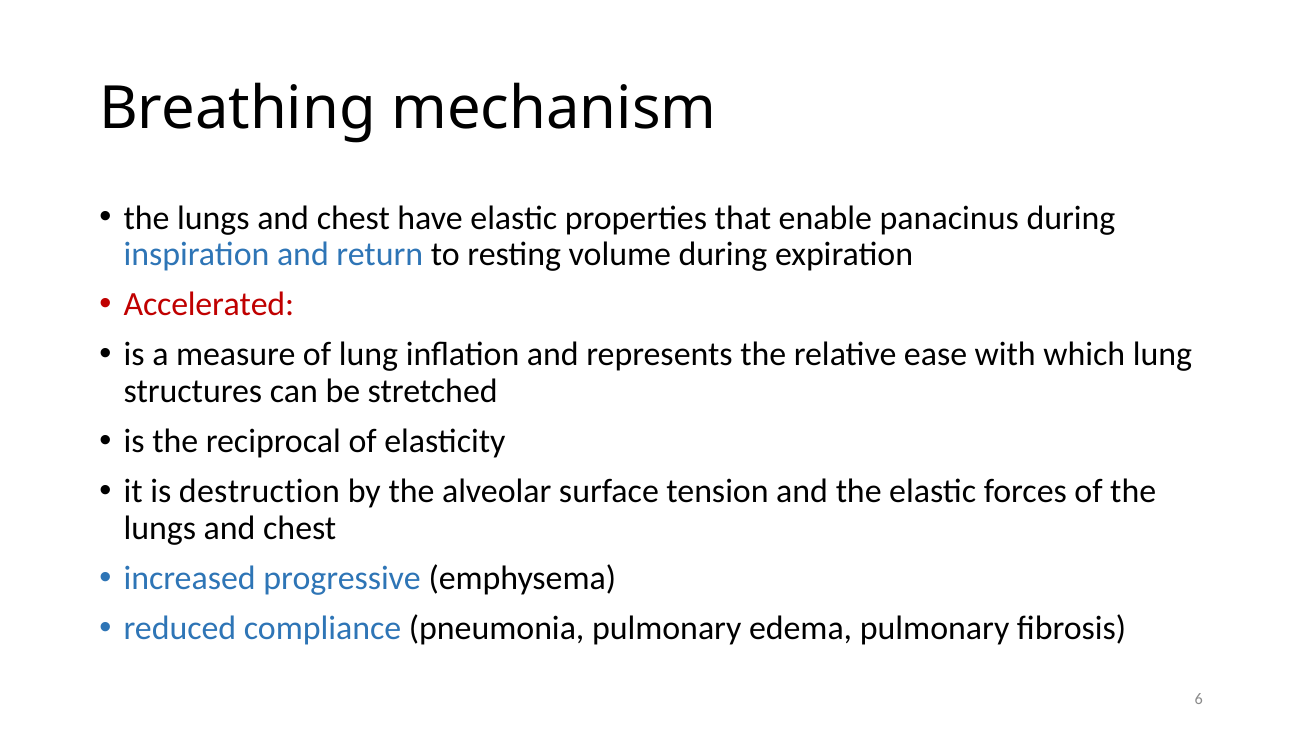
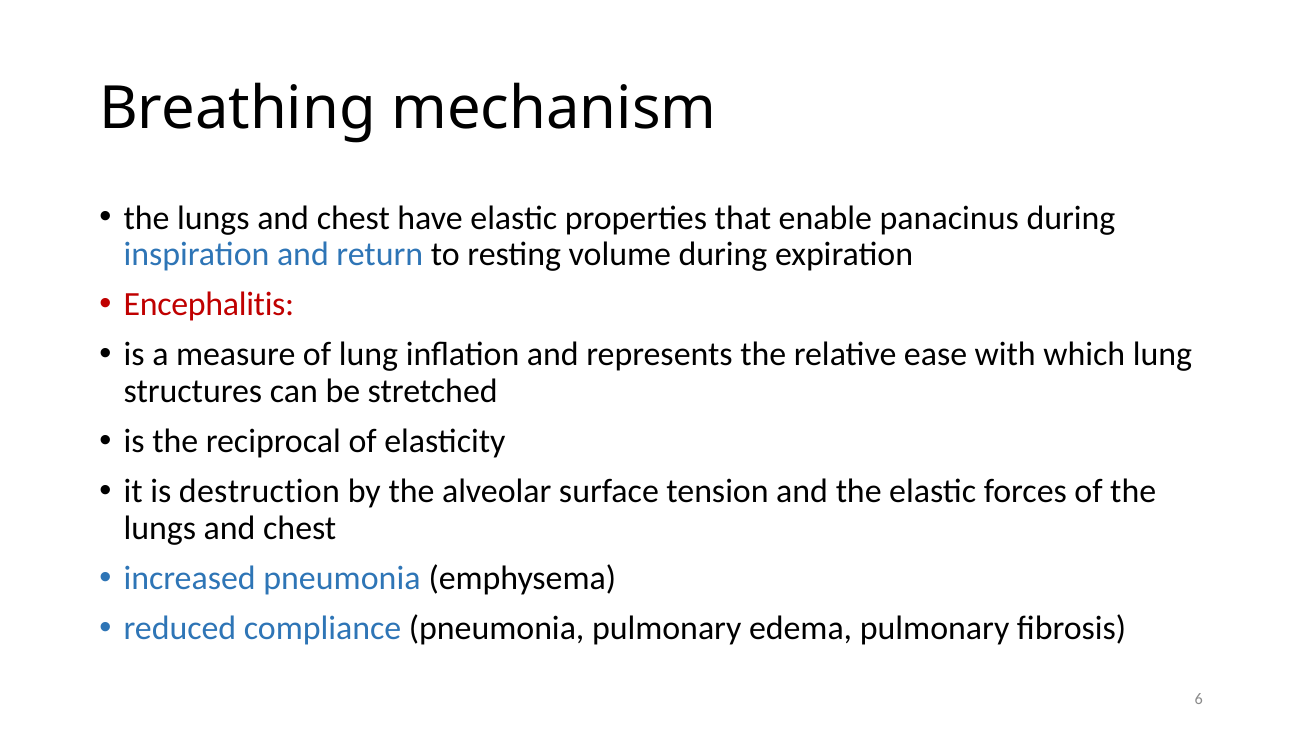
Accelerated: Accelerated -> Encephalitis (209, 305)
increased progressive: progressive -> pneumonia (342, 579)
